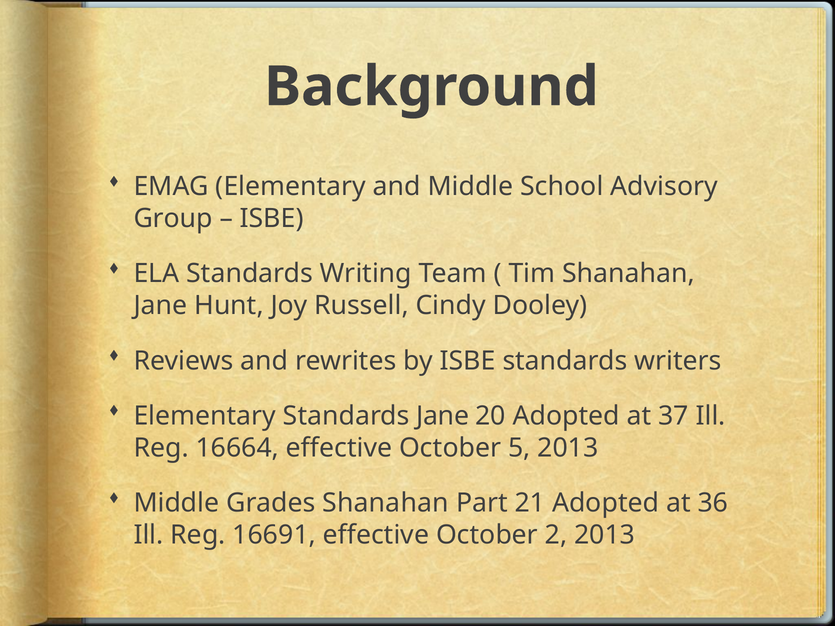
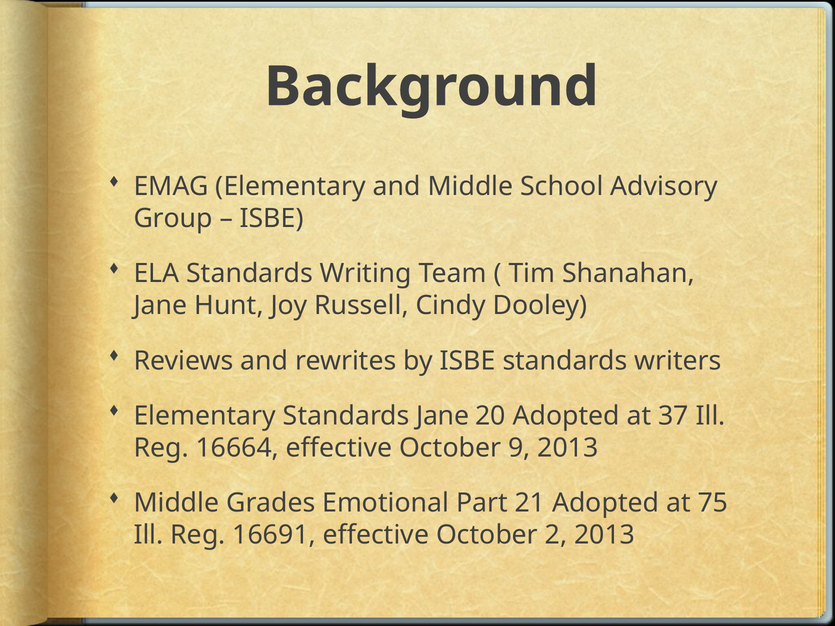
5: 5 -> 9 (519, 448)
Grades Shanahan: Shanahan -> Emotional (386, 503)
36: 36 -> 75 (713, 503)
